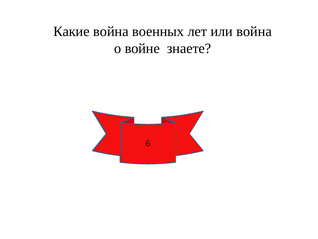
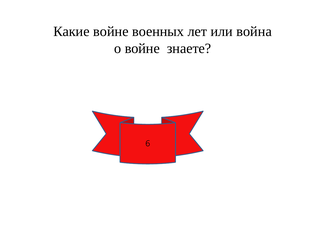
Какие война: война -> войне (111, 31)
